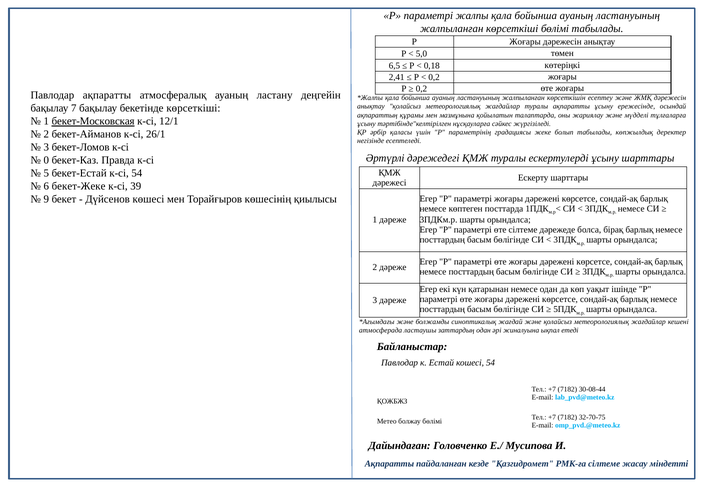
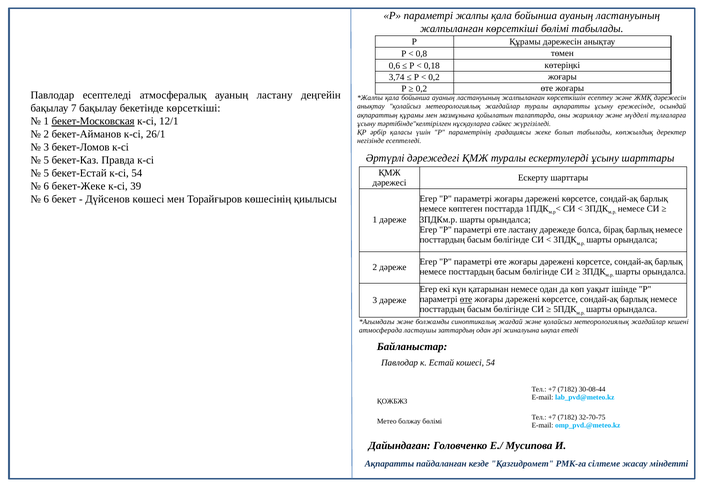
Р Жоғары: Жоғары -> Құрамы (525, 42)
5,0: 5,0 -> 0,8 (421, 54)
6,5: 6,5 -> 0,6 (394, 66)
2,41: 2,41 -> 3,74 (397, 77)
Павлодар ақпаратты: ақпаратты -> есептеледі (107, 95)
0: 0 -> 5 (46, 160)
9: 9 -> 6 (46, 199)
өте сілтеме: сілтеме -> ластану (523, 230)
өте underline: none -> present (466, 300)
